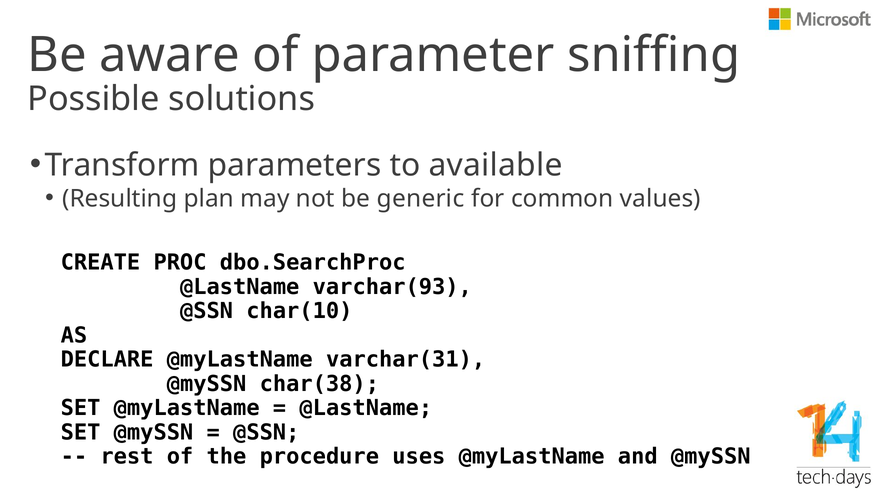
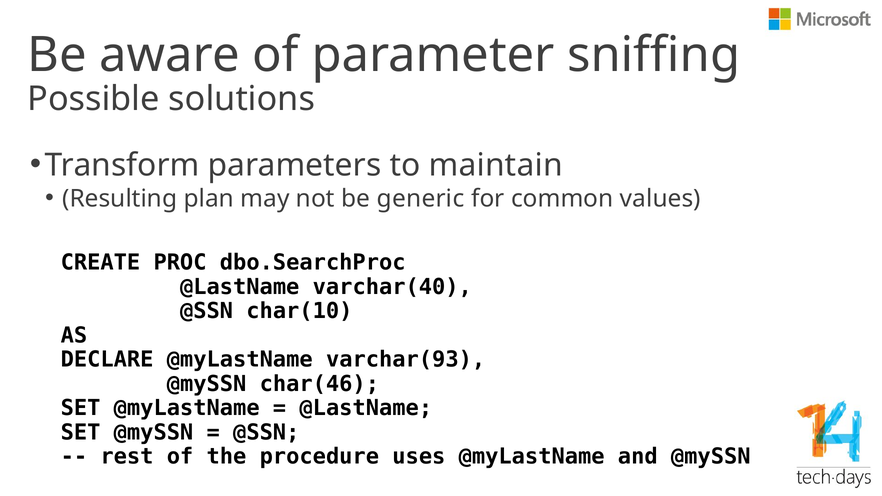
available: available -> maintain (496, 165)
varchar(93: varchar(93 -> varchar(40 (392, 287)
varchar(31: varchar(31 -> varchar(93 (406, 360)
char(38: char(38 -> char(46 (319, 384)
